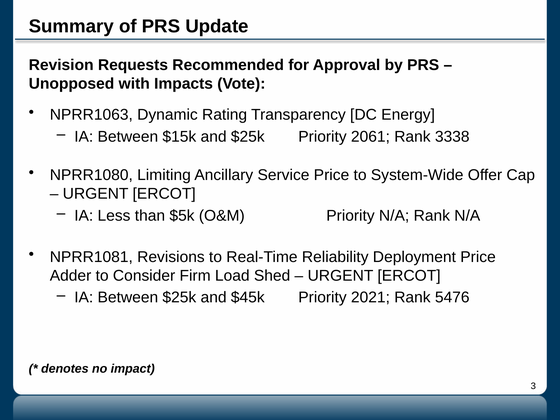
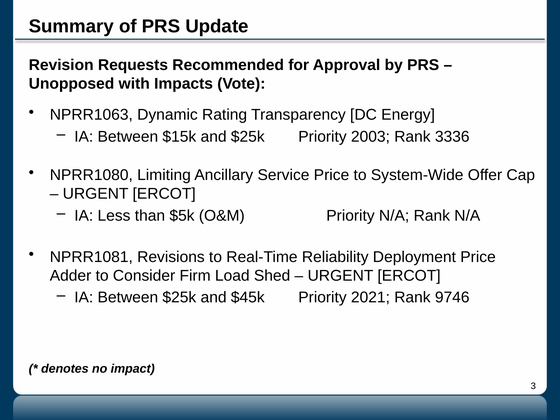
2061: 2061 -> 2003 (370, 137)
3338: 3338 -> 3336 (452, 137)
5476: 5476 -> 9746 (452, 297)
